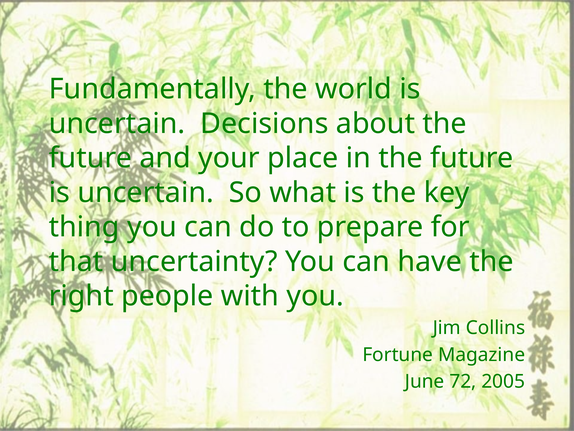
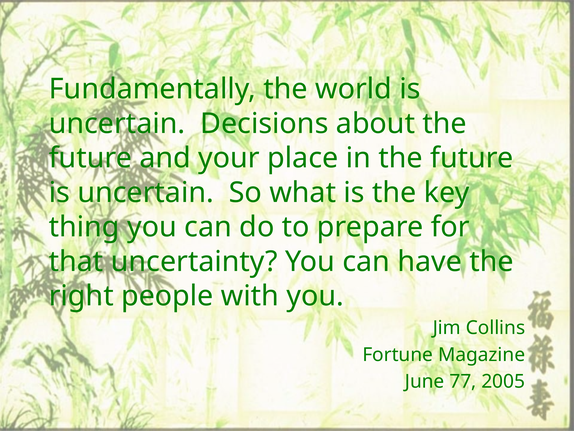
72: 72 -> 77 (463, 381)
